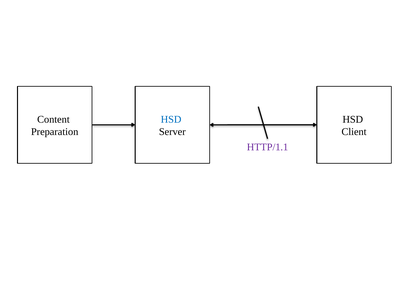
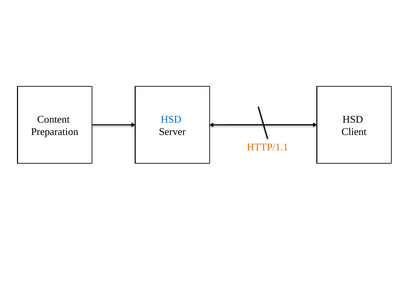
HTTP/1.1 colour: purple -> orange (268, 147)
